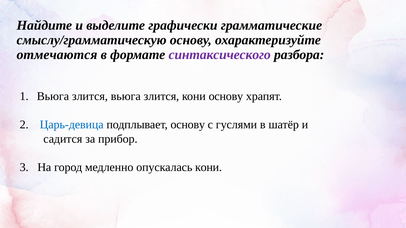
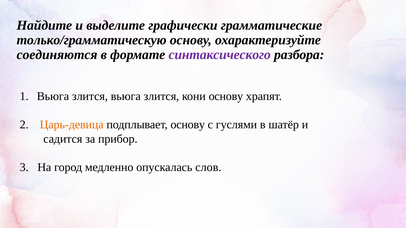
смыслу/грамматическую: смыслу/грамматическую -> только/грамматическую (92, 40)
отмечаются: отмечаются -> соединяются (57, 55)
Царь-девица colour: blue -> orange (72, 125)
опускалась кони: кони -> слов (208, 167)
